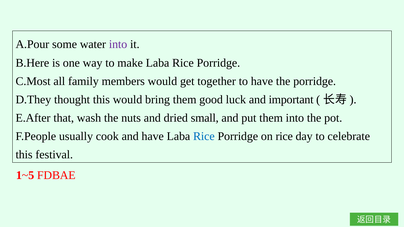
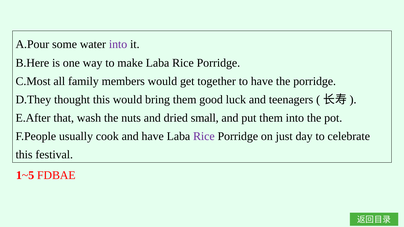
important: important -> teenagers (291, 100)
Rice colour: blue -> purple (204, 136)
on rice: rice -> just (284, 136)
